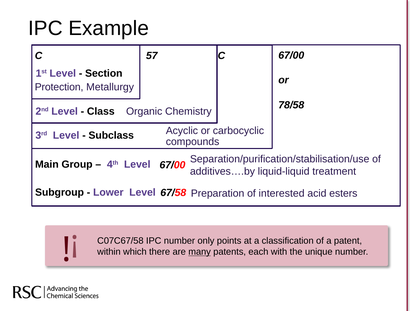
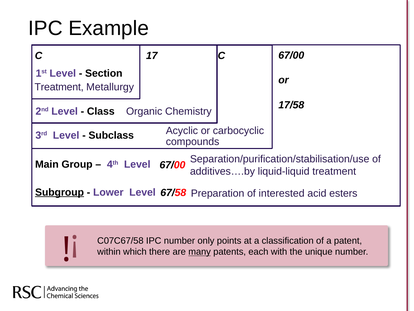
57: 57 -> 17 (152, 56)
Protection: Protection -> Treatment (59, 87)
78/58: 78/58 -> 17/58 (291, 105)
Subgroup underline: none -> present (60, 192)
